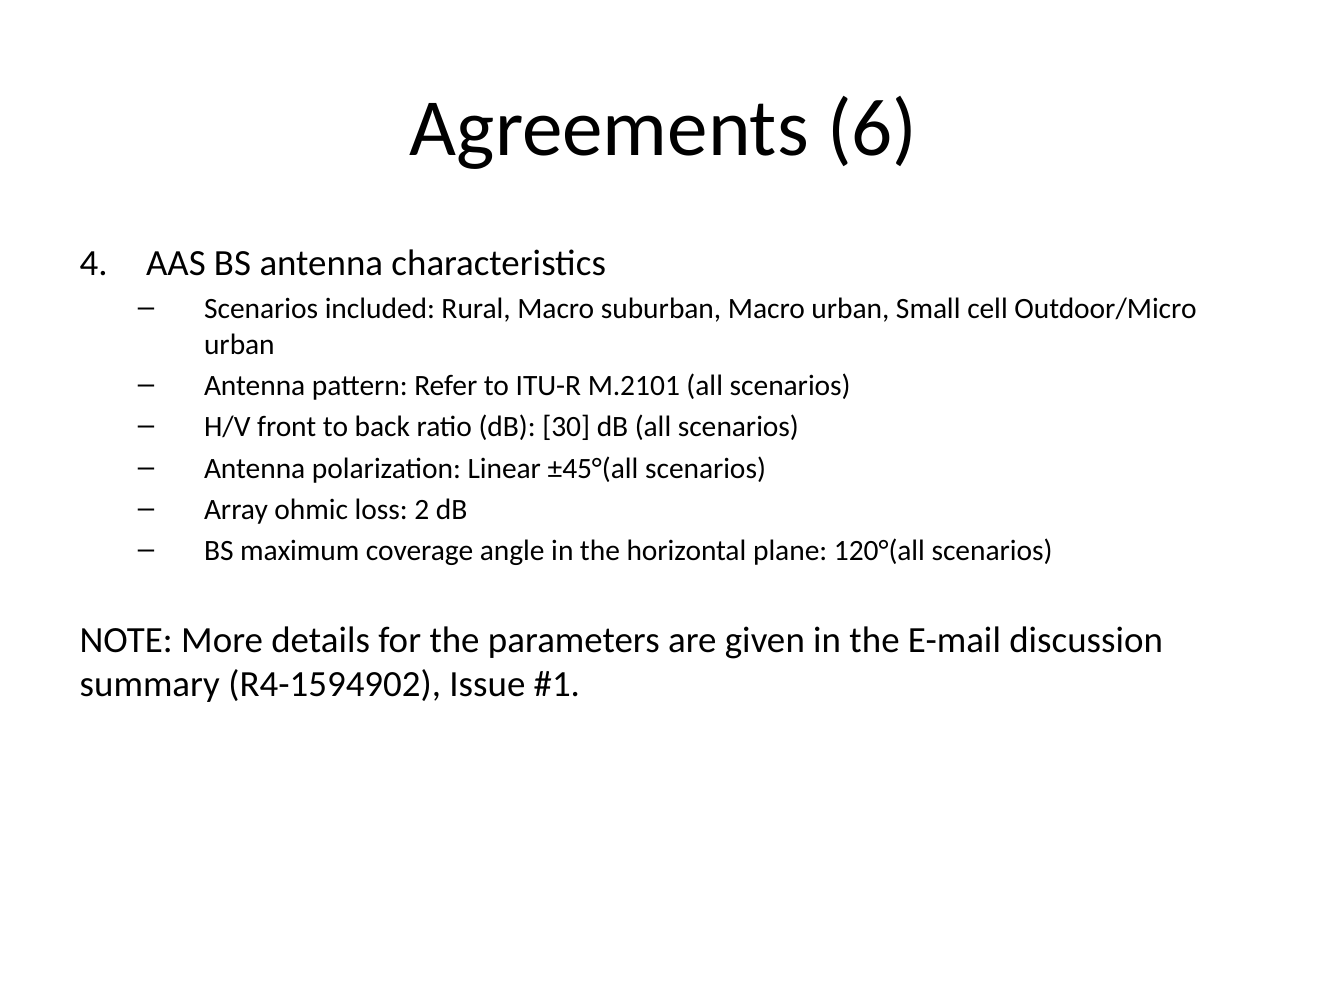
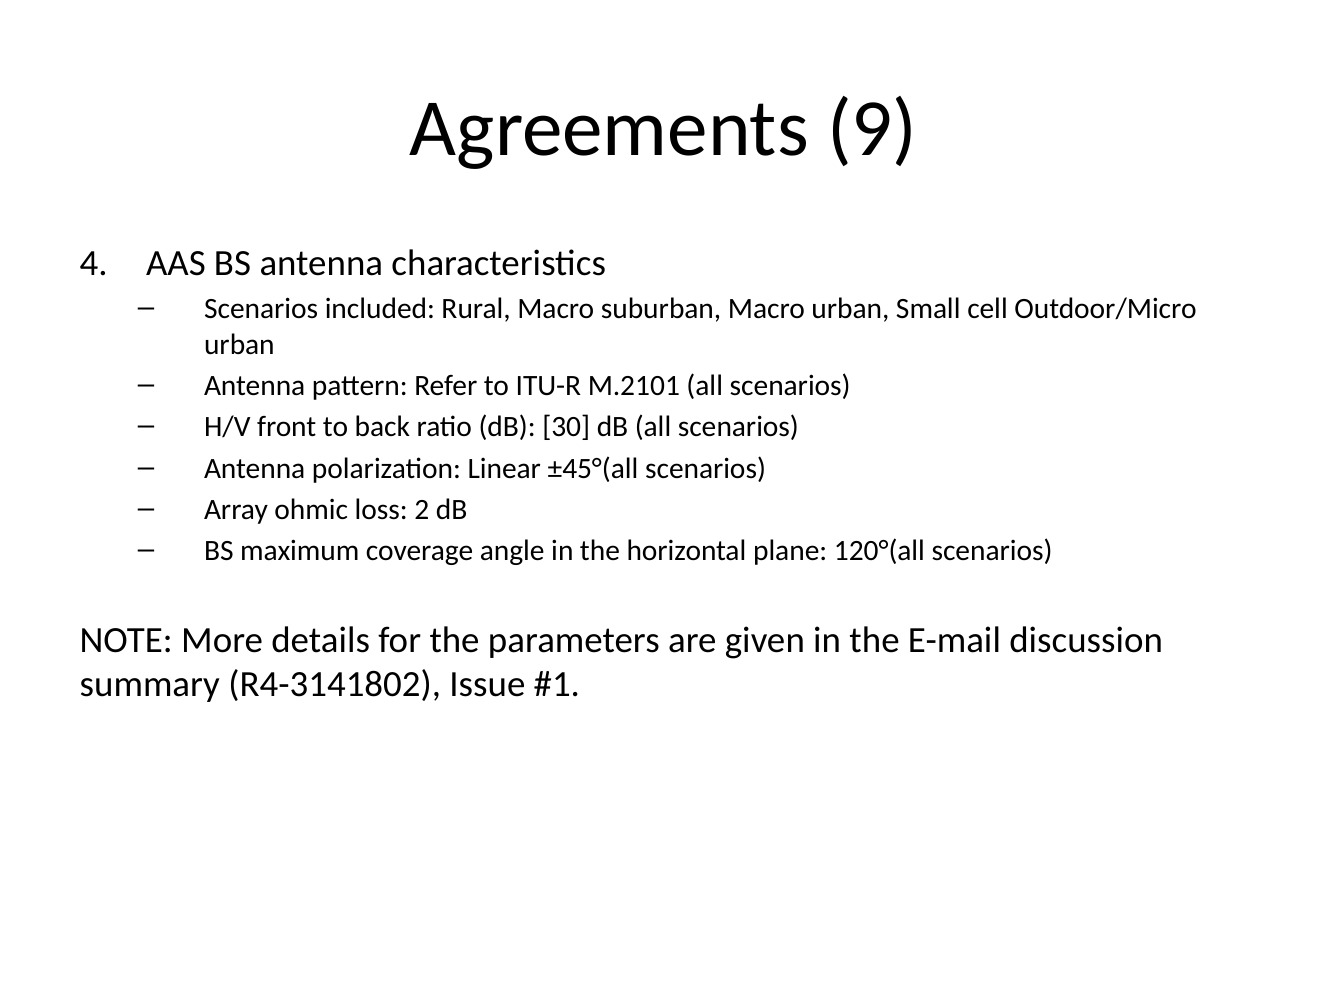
6: 6 -> 9 (872, 129)
R4-1594902: R4-1594902 -> R4-3141802 (335, 684)
